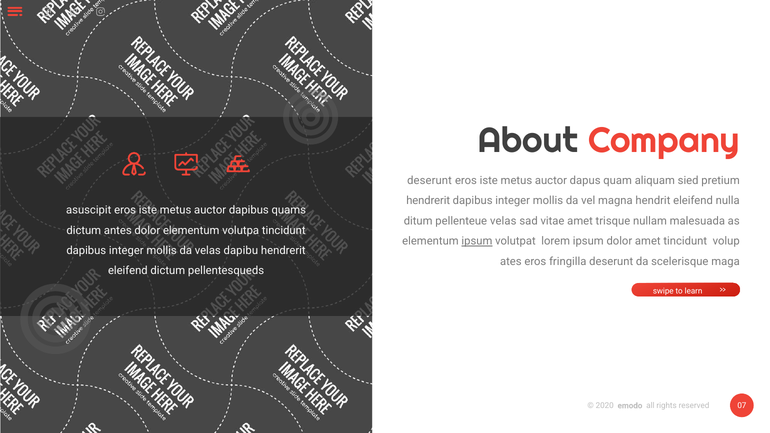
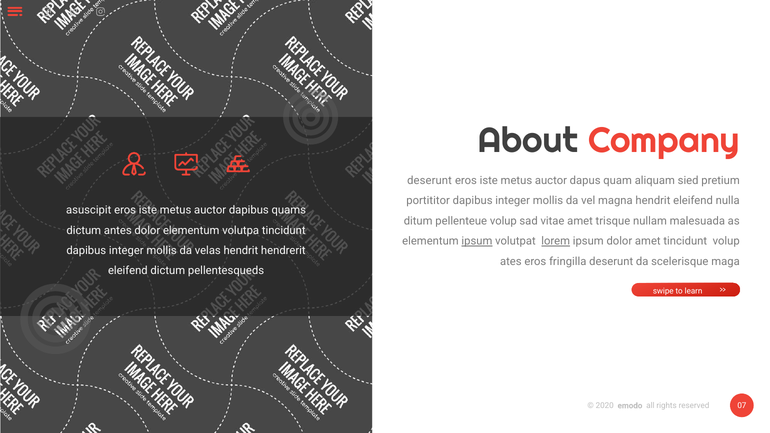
hendrerit: hendrerit -> portititor (428, 201)
pellenteue velas: velas -> volup (503, 221)
lorem underline: none -> present (556, 241)
velas dapibu: dapibu -> hendrit (241, 251)
